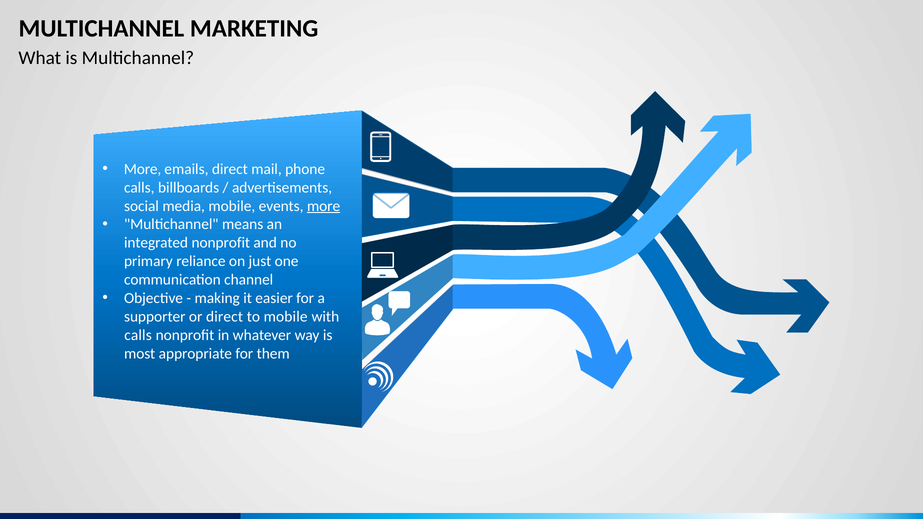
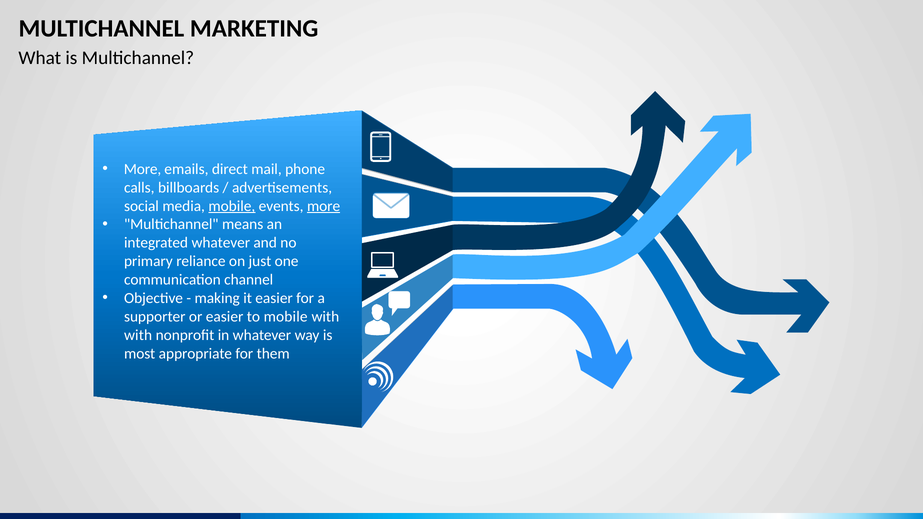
mobile underline: none -> present (232, 206)
integrated nonprofit: nonprofit -> whatever (221, 243)
or direct: direct -> easier (225, 317)
calls: calls -> with (138, 335)
